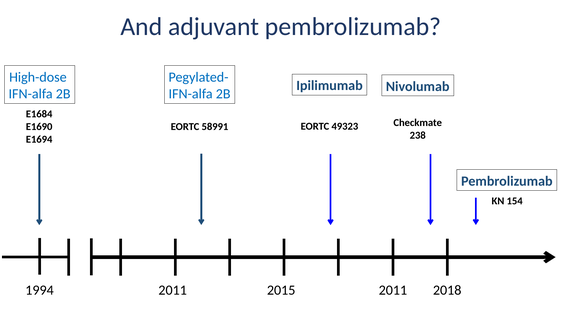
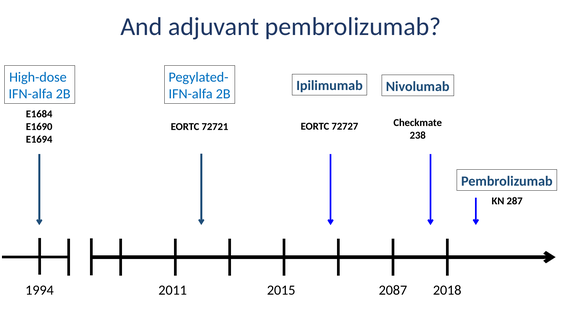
49323: 49323 -> 72727 (345, 126)
58991: 58991 -> 72721 (215, 127)
154: 154 -> 287 (515, 201)
2011 2011: 2011 -> 2087 (393, 290)
